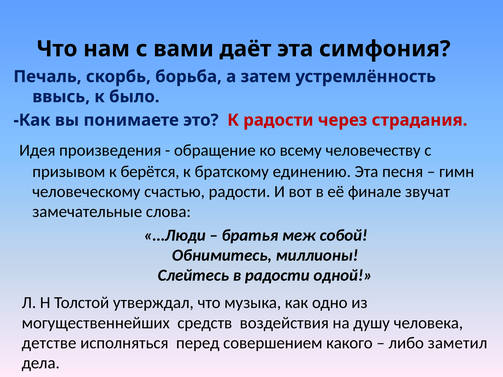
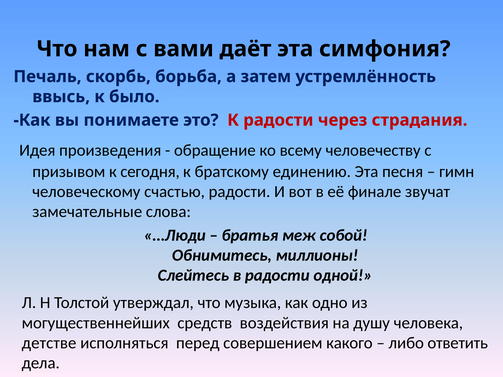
берётся: берётся -> сегодня (150, 172)
заметил: заметил -> ответить (458, 343)
